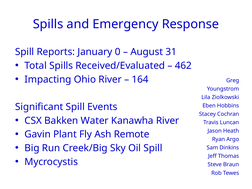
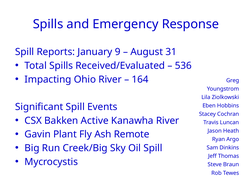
0: 0 -> 9 (118, 52)
462: 462 -> 536 (183, 66)
Water: Water -> Active (95, 121)
